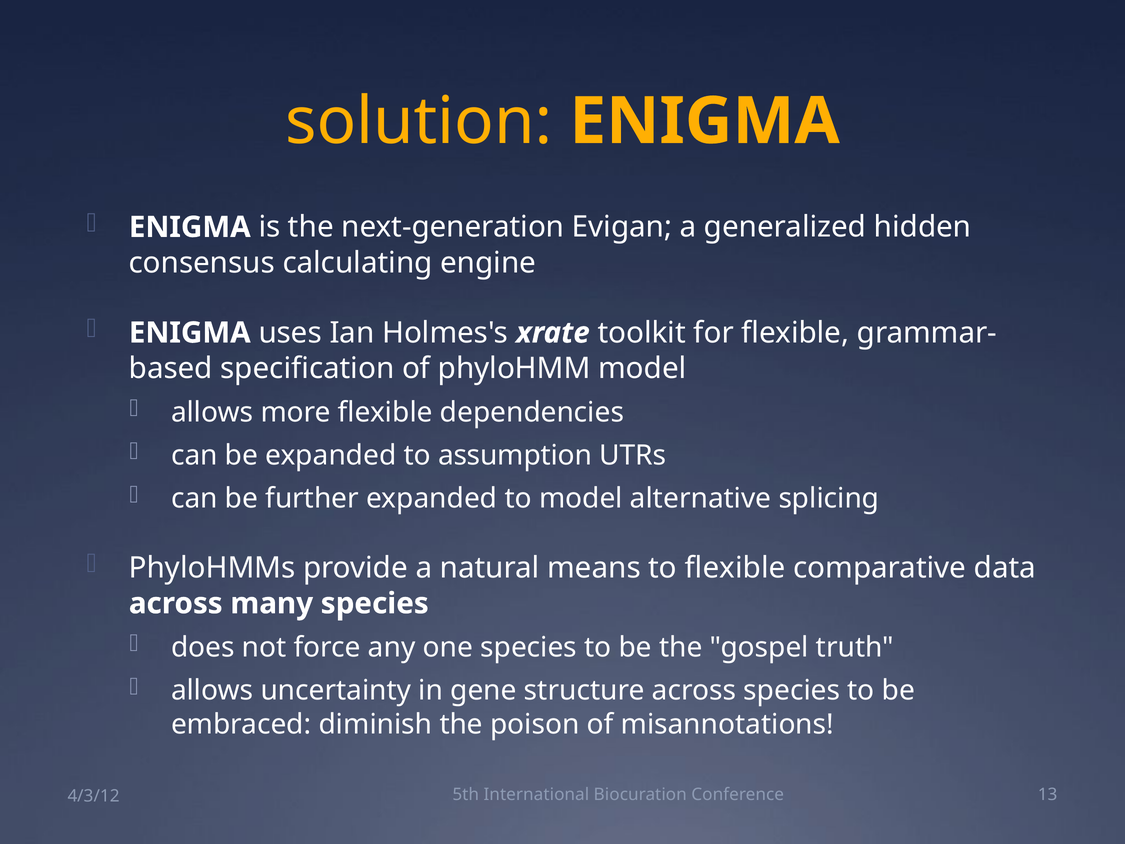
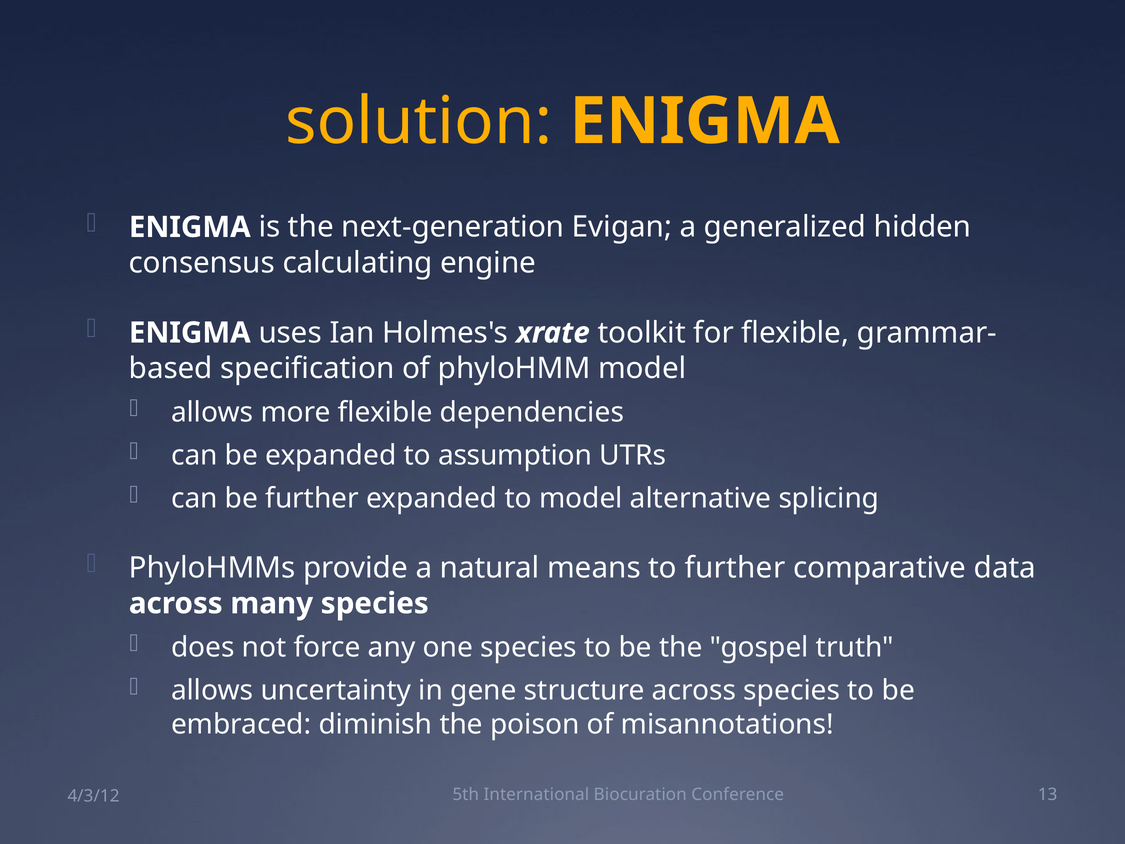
to flexible: flexible -> further (735, 568)
